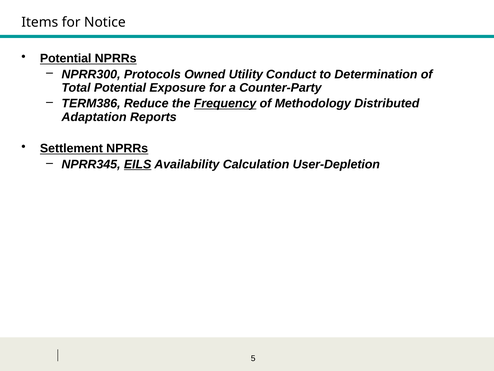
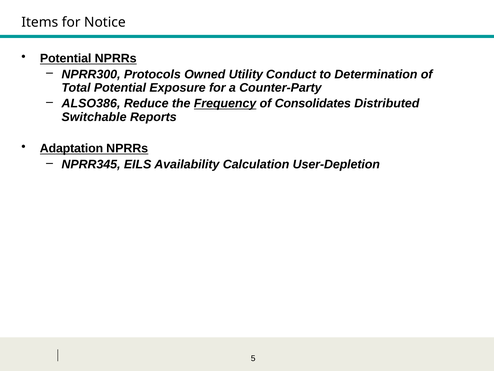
TERM386: TERM386 -> ALSO386 (91, 103)
Methodology: Methodology -> Consolidates (313, 103)
Adaptation: Adaptation -> Switchable (94, 117)
Settlement: Settlement -> Adaptation (71, 148)
EILS underline: present -> none (138, 164)
